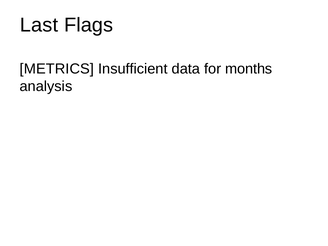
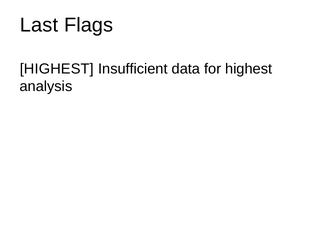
METRICS: METRICS -> HIGHEST (57, 69)
for months: months -> highest (249, 69)
